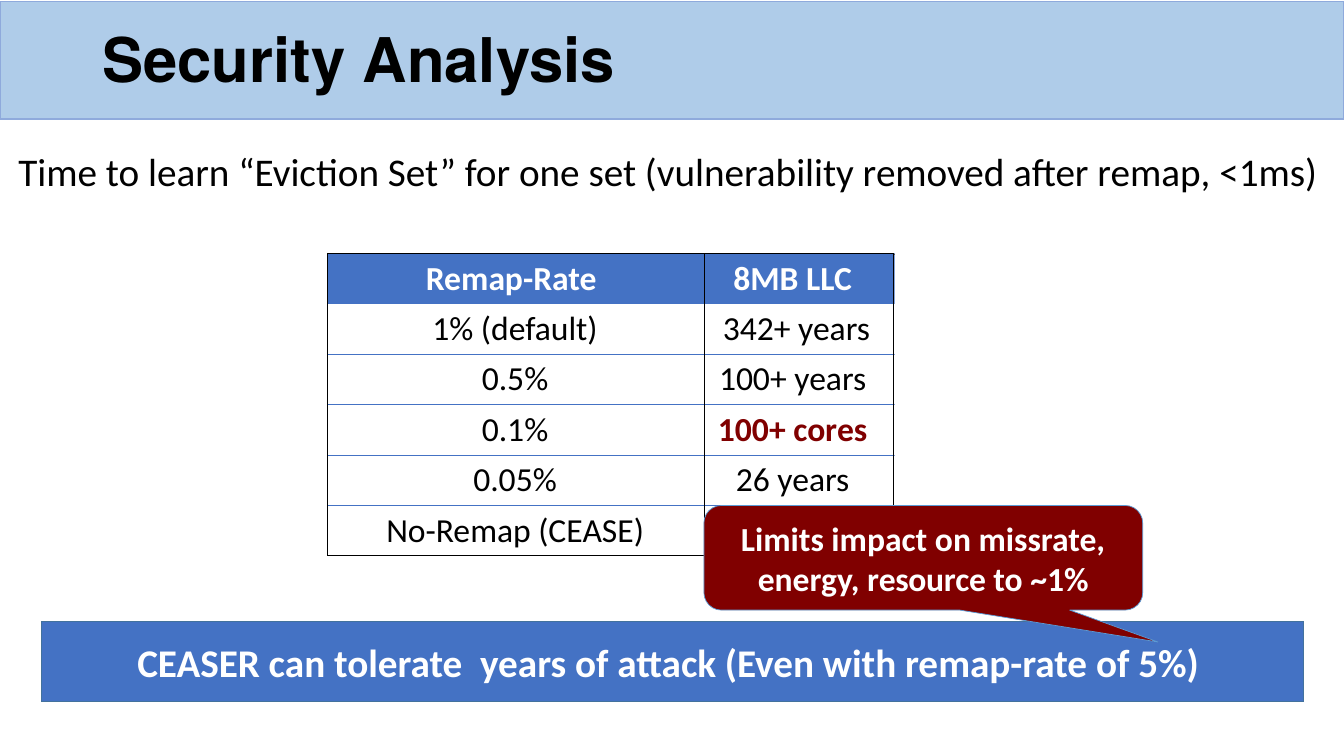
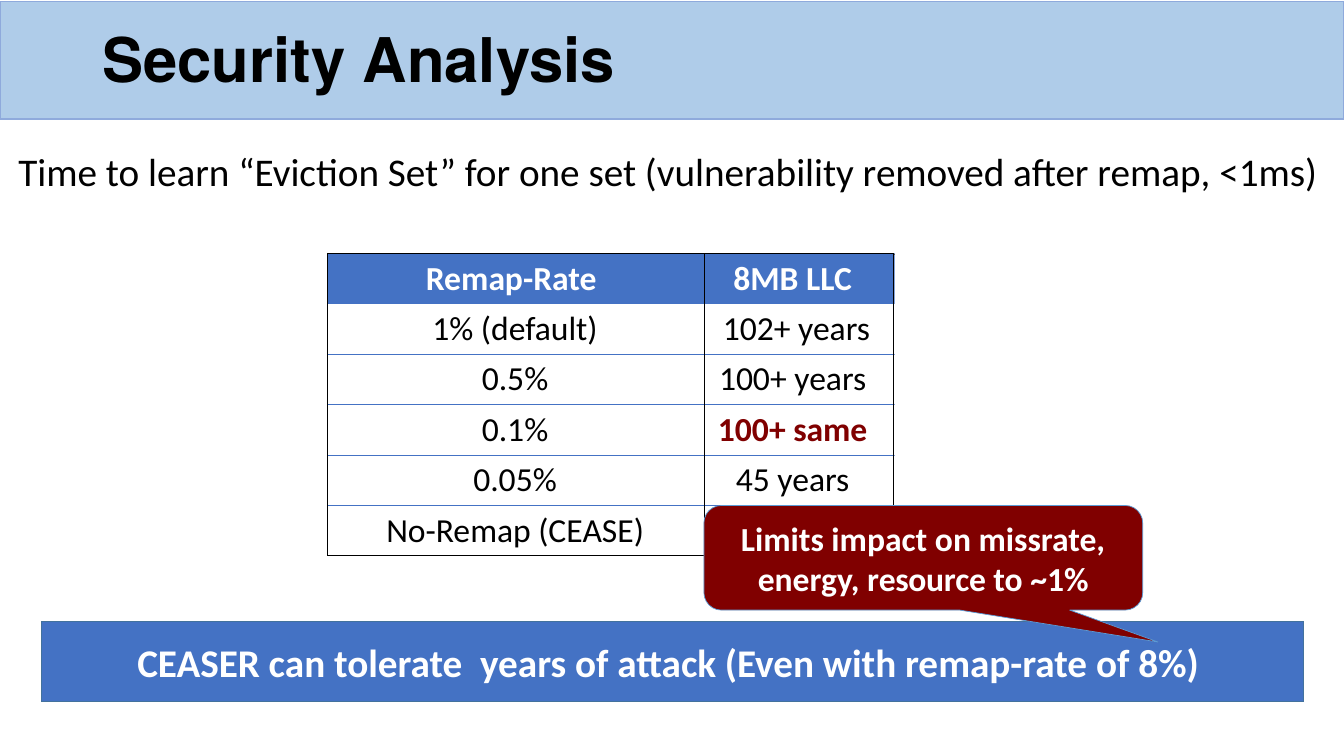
342+: 342+ -> 102+ (757, 329)
cores: cores -> same (830, 430)
26: 26 -> 45 (753, 481)
5%: 5% -> 8% (1169, 664)
